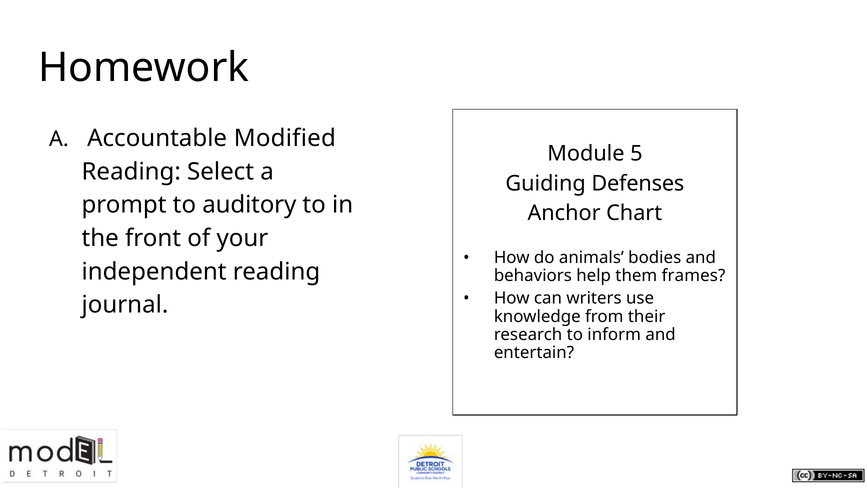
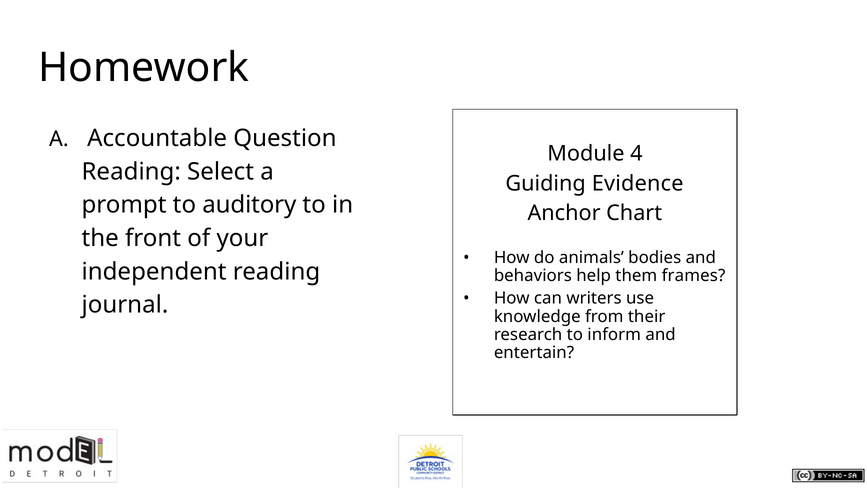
Modified: Modified -> Question (285, 138)
5: 5 -> 4 (636, 153)
Defenses: Defenses -> Evidence (638, 183)
